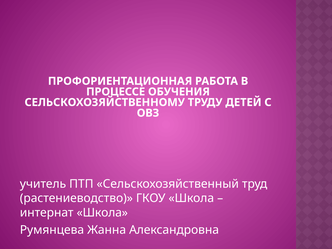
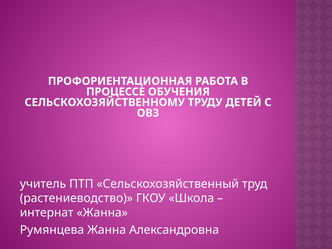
интернат Школа: Школа -> Жанна (102, 213)
